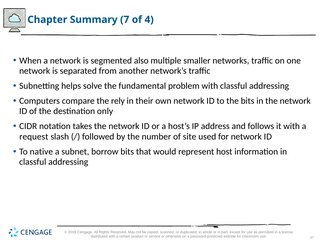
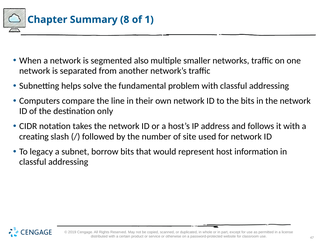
7: 7 -> 8 (125, 20)
4: 4 -> 1 (149, 20)
rely: rely -> line (118, 101)
request: request -> creating (34, 137)
native: native -> legacy (41, 151)
